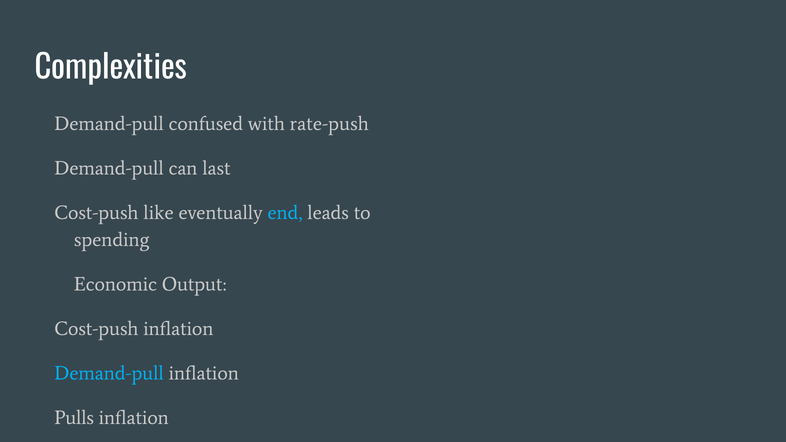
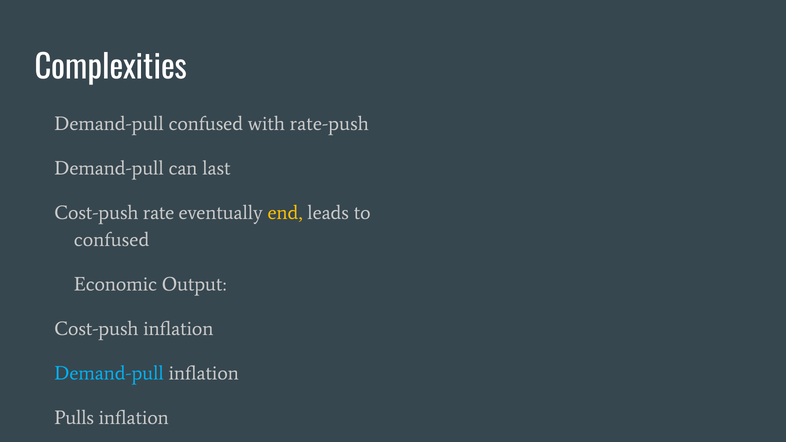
like: like -> rate (159, 213)
end colour: light blue -> yellow (285, 213)
spending: spending -> confused (112, 240)
